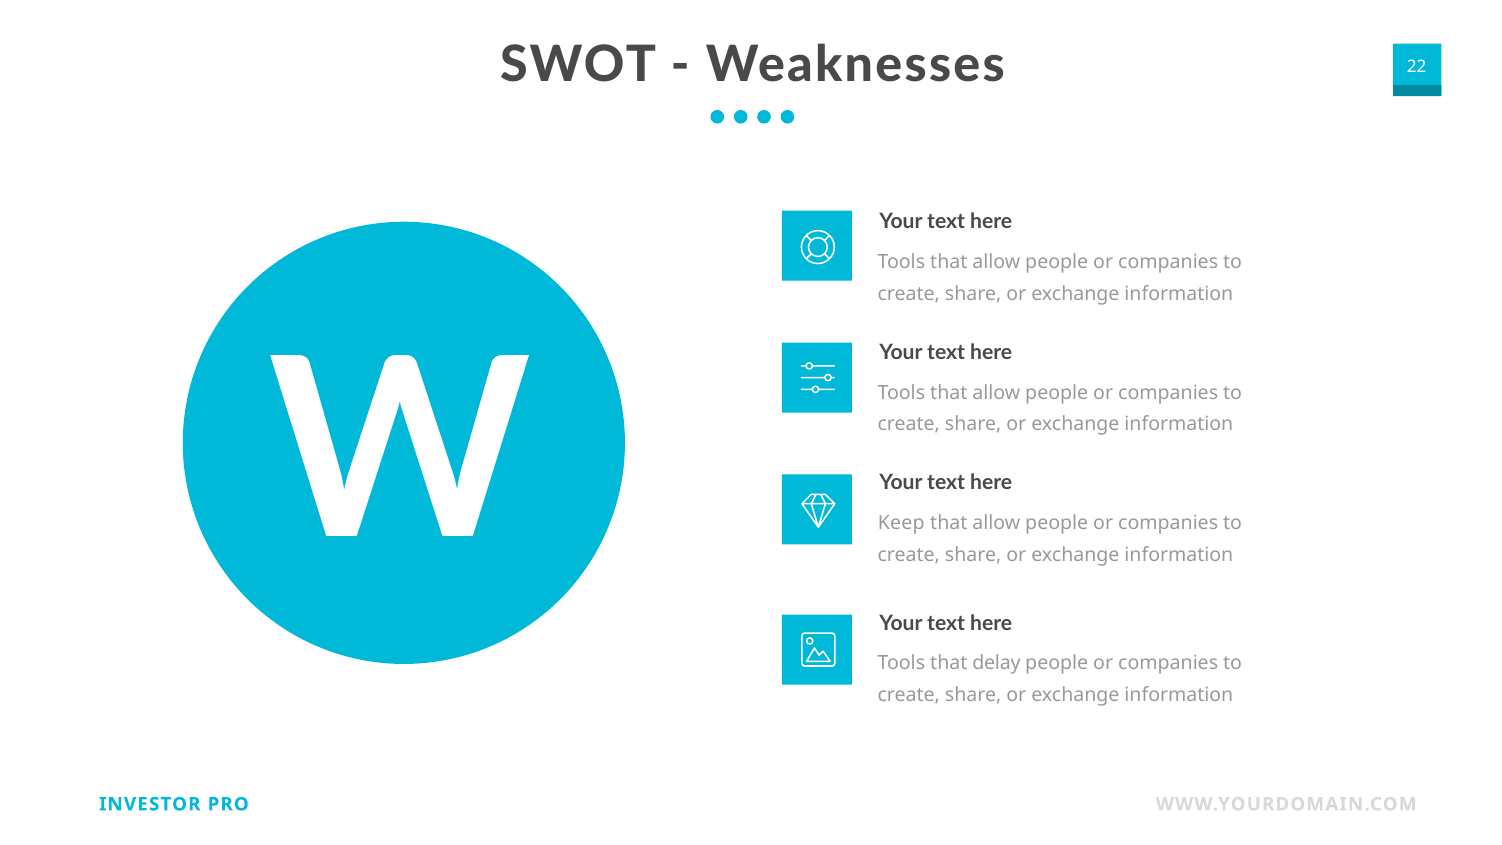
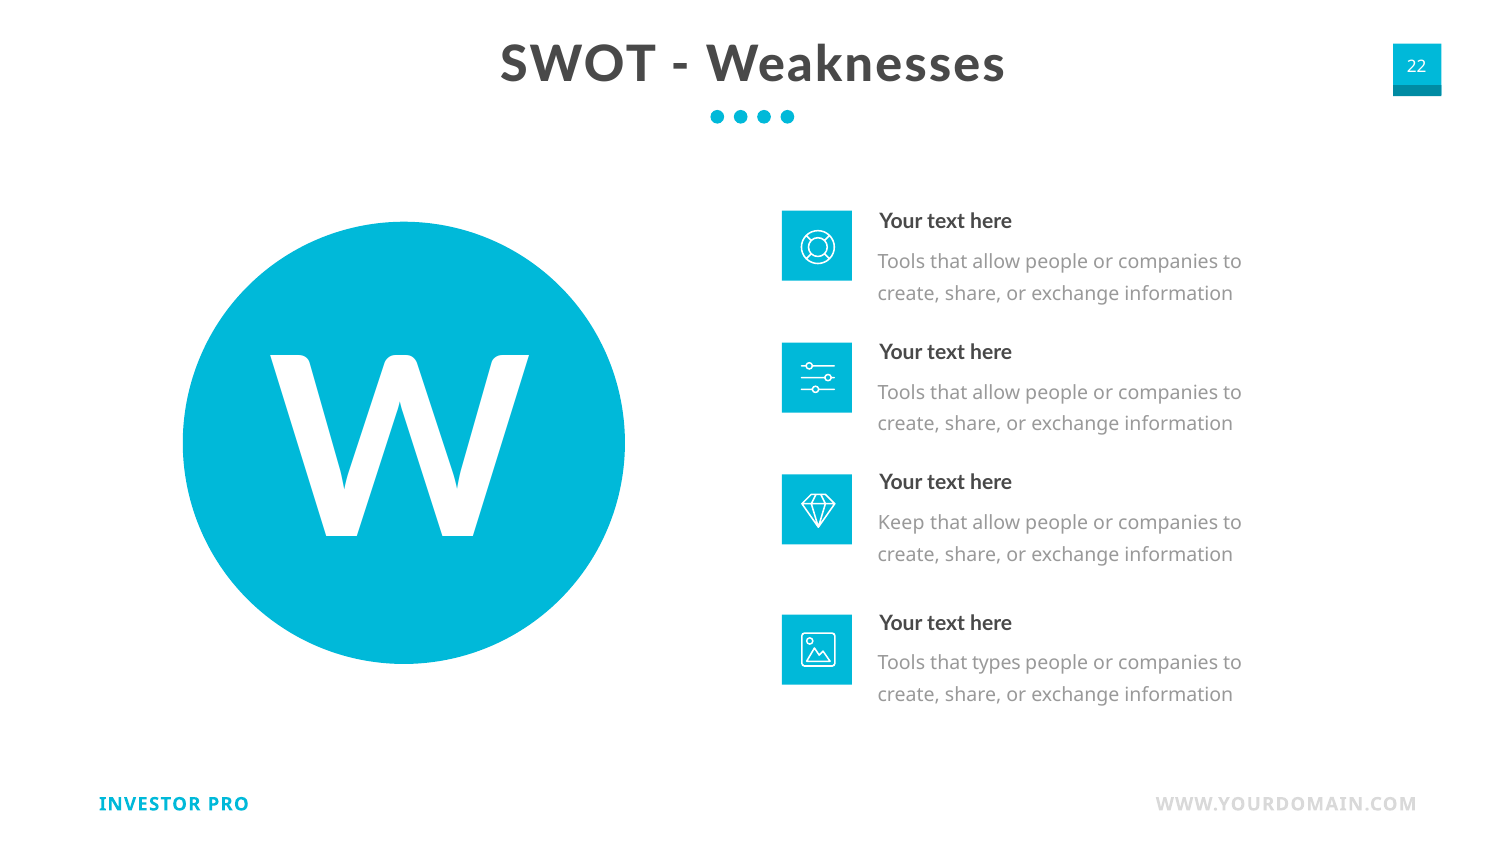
delay: delay -> types (996, 663)
